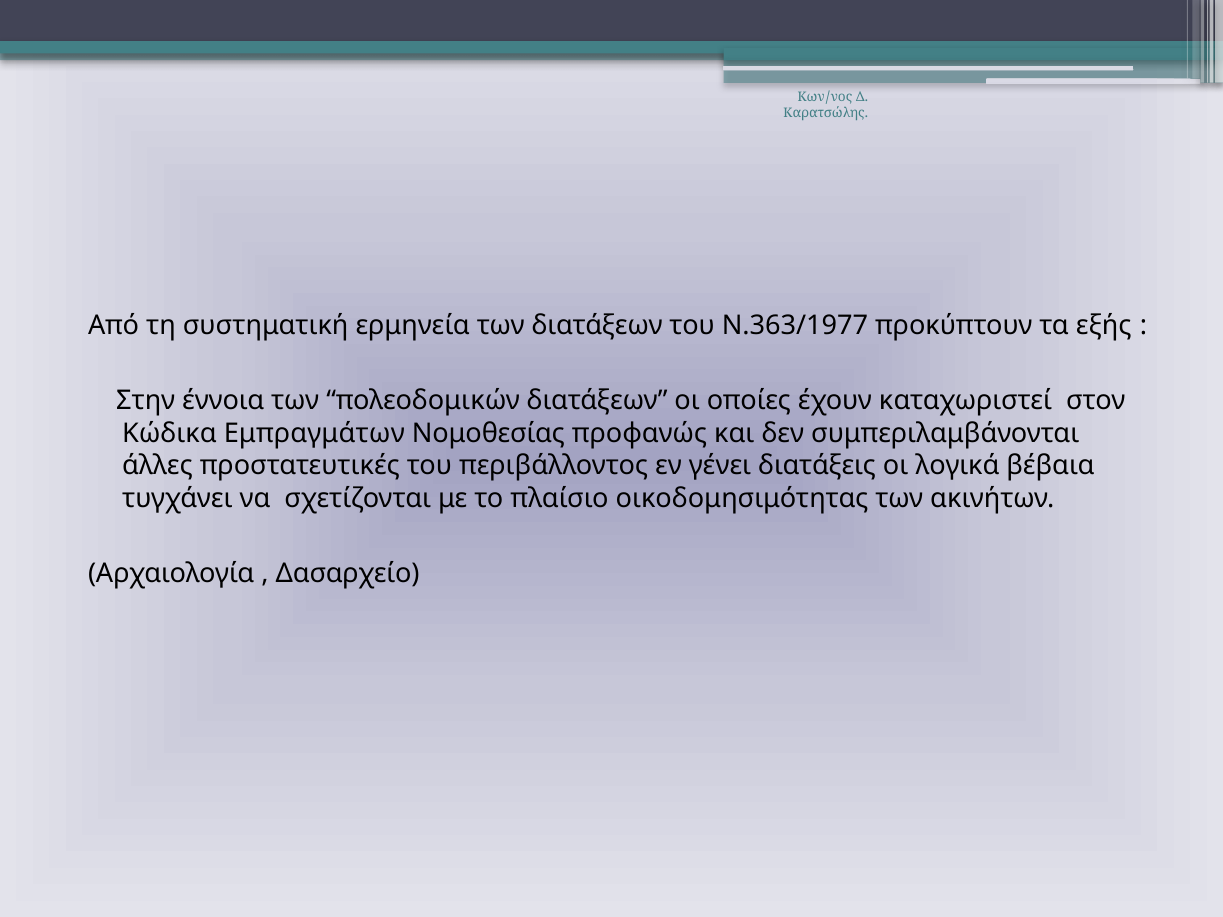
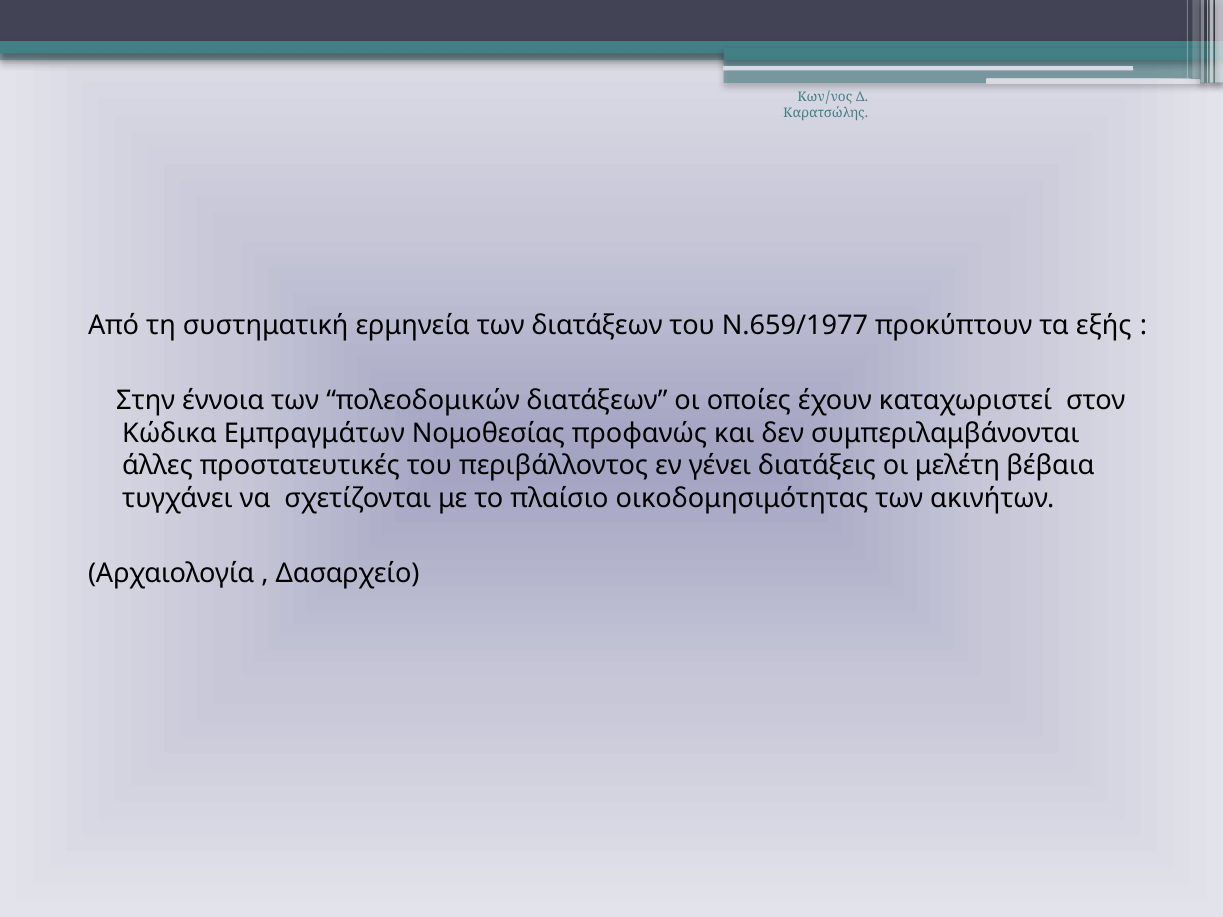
Ν.363/1977: Ν.363/1977 -> Ν.659/1977 (795, 325)
λογικά: λογικά -> μελέτη (957, 466)
